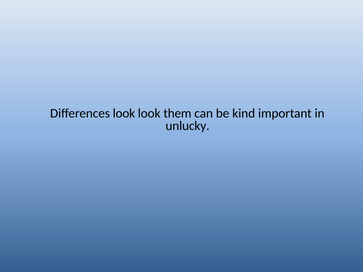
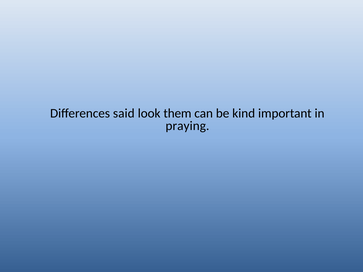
Differences look: look -> said (124, 113)
unlucky: unlucky -> praying (187, 126)
